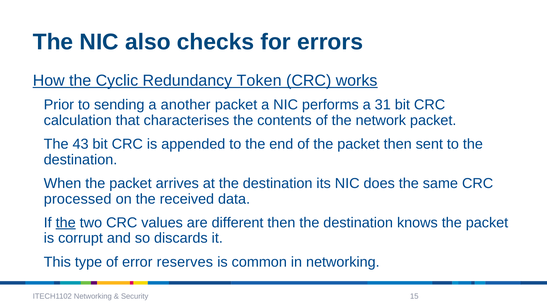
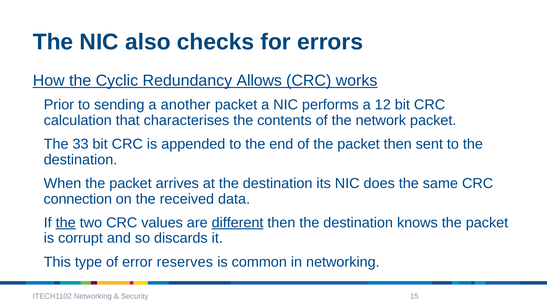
Token: Token -> Allows (259, 81)
31: 31 -> 12 (383, 105)
43: 43 -> 33 (81, 144)
processed: processed -> connection (78, 199)
different underline: none -> present (238, 223)
